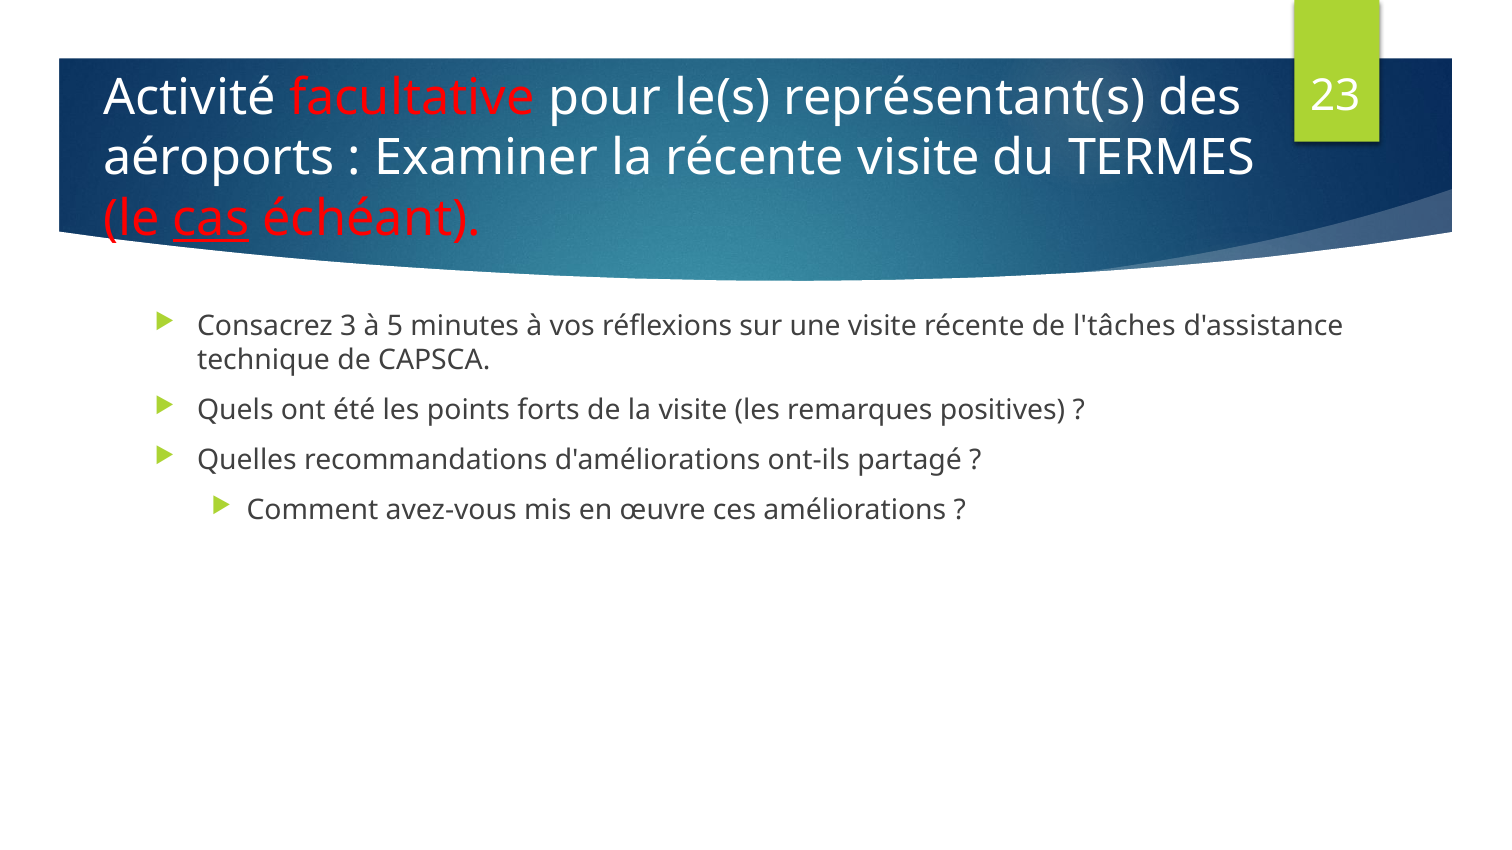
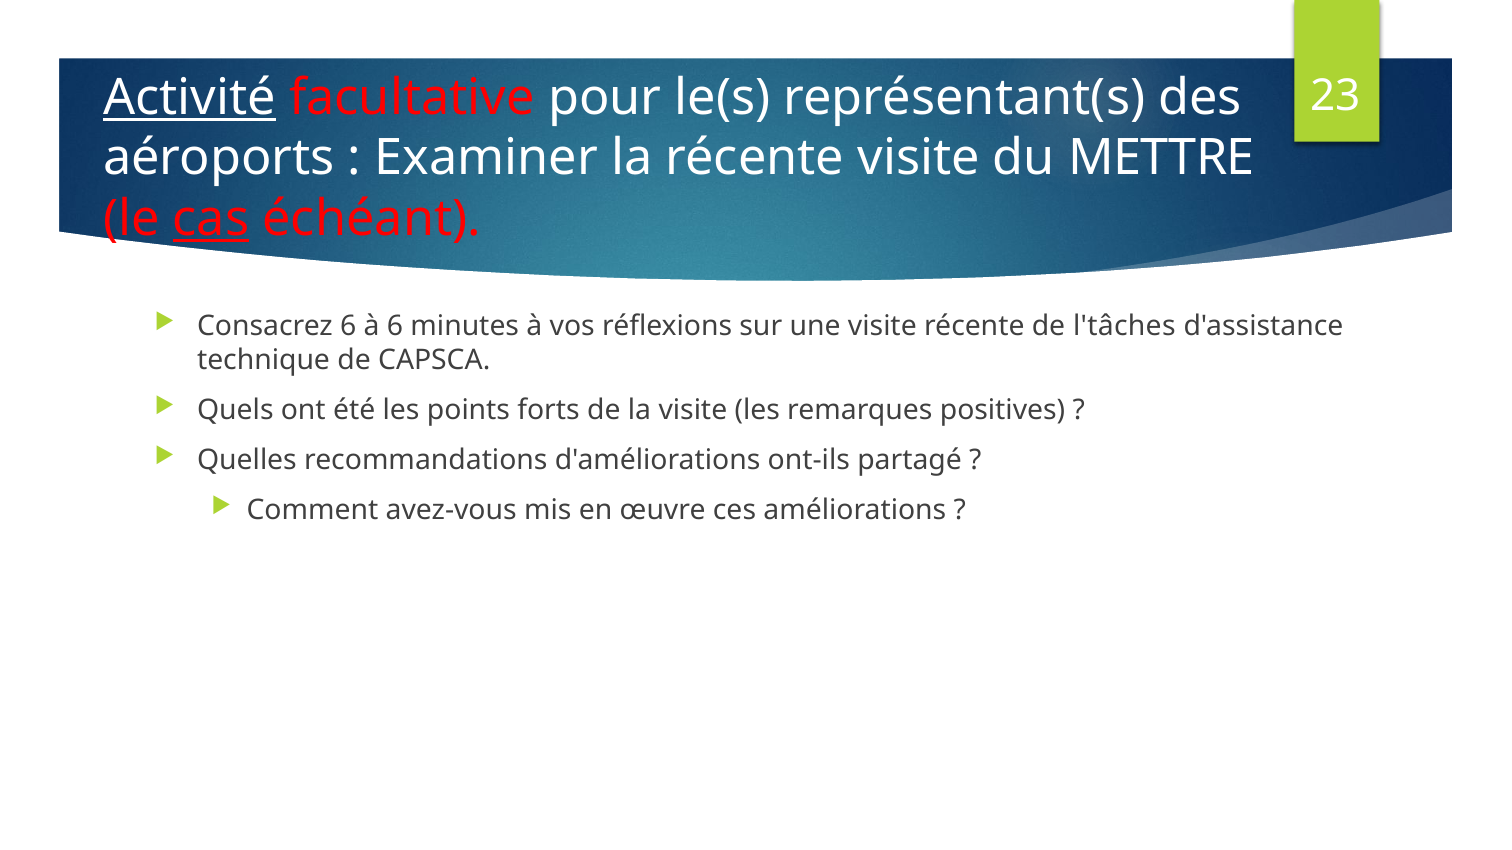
Activité underline: none -> present (190, 98)
TERMES: TERMES -> METTRE (1161, 158)
Consacrez 3: 3 -> 6 (348, 327)
à 5: 5 -> 6 (395, 327)
